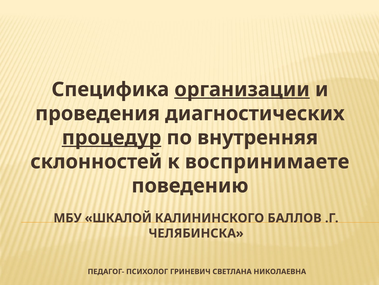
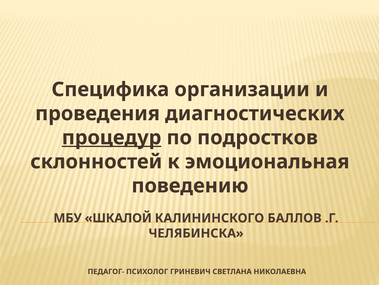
организации underline: present -> none (242, 89)
внутренняя: внутренняя -> подростков (258, 137)
воспринимаете: воспринимаете -> эмоциональная (267, 161)
